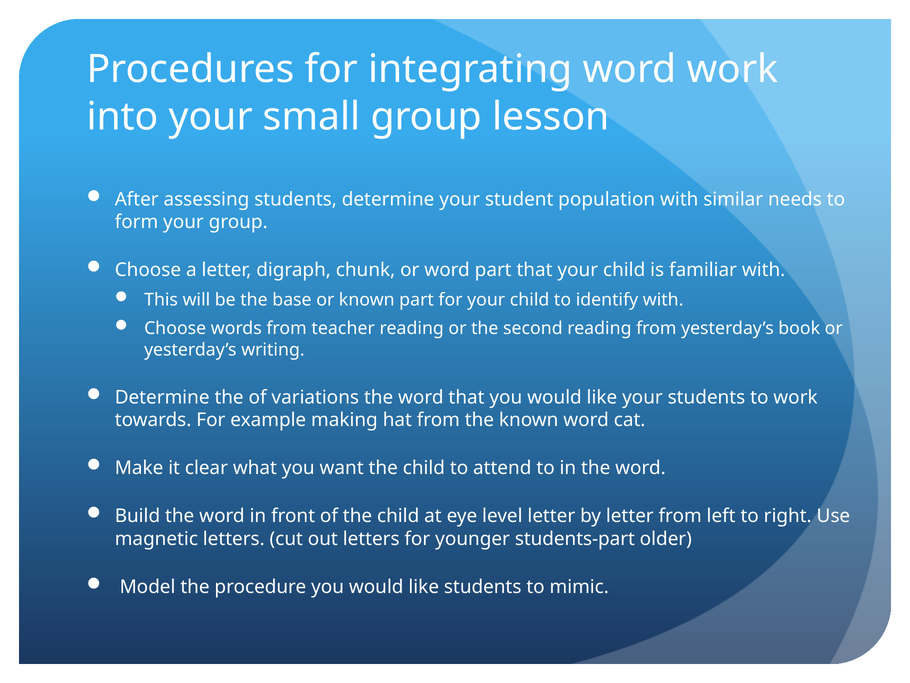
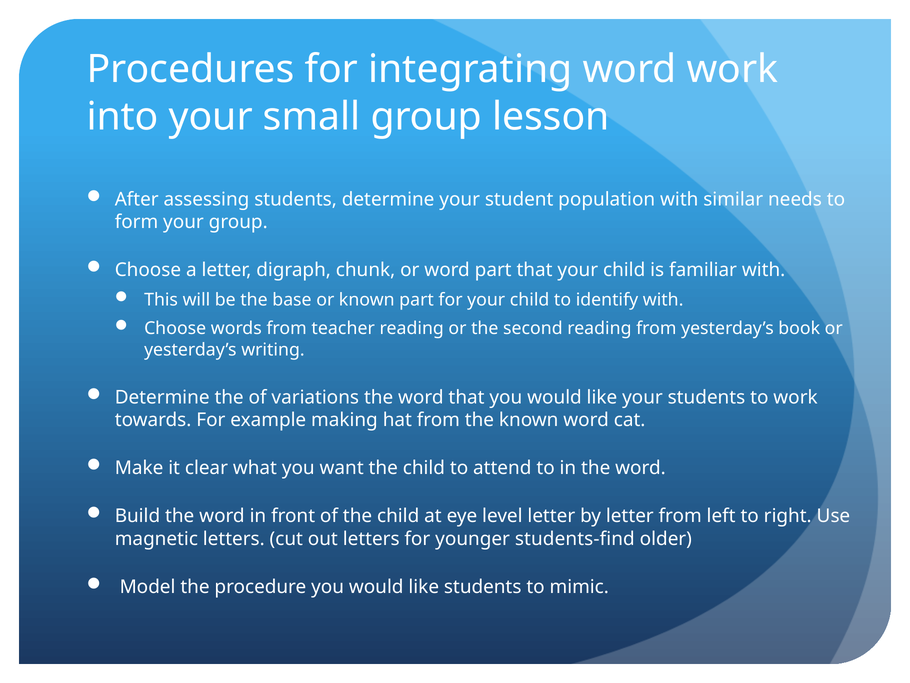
students-part: students-part -> students-find (575, 539)
